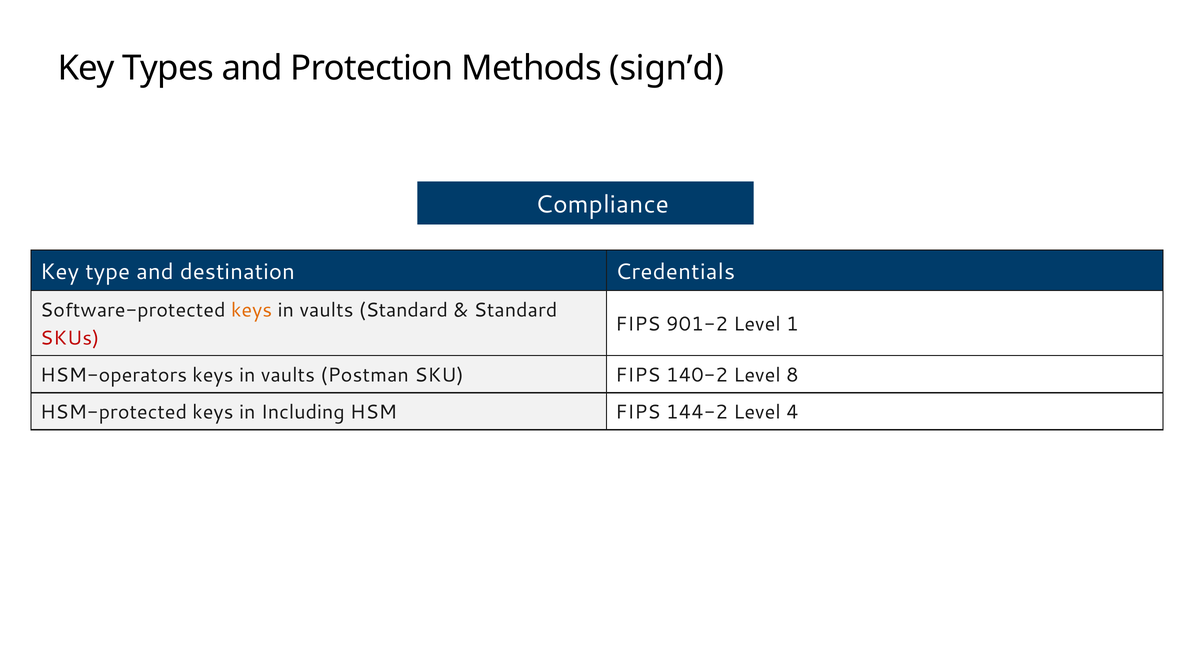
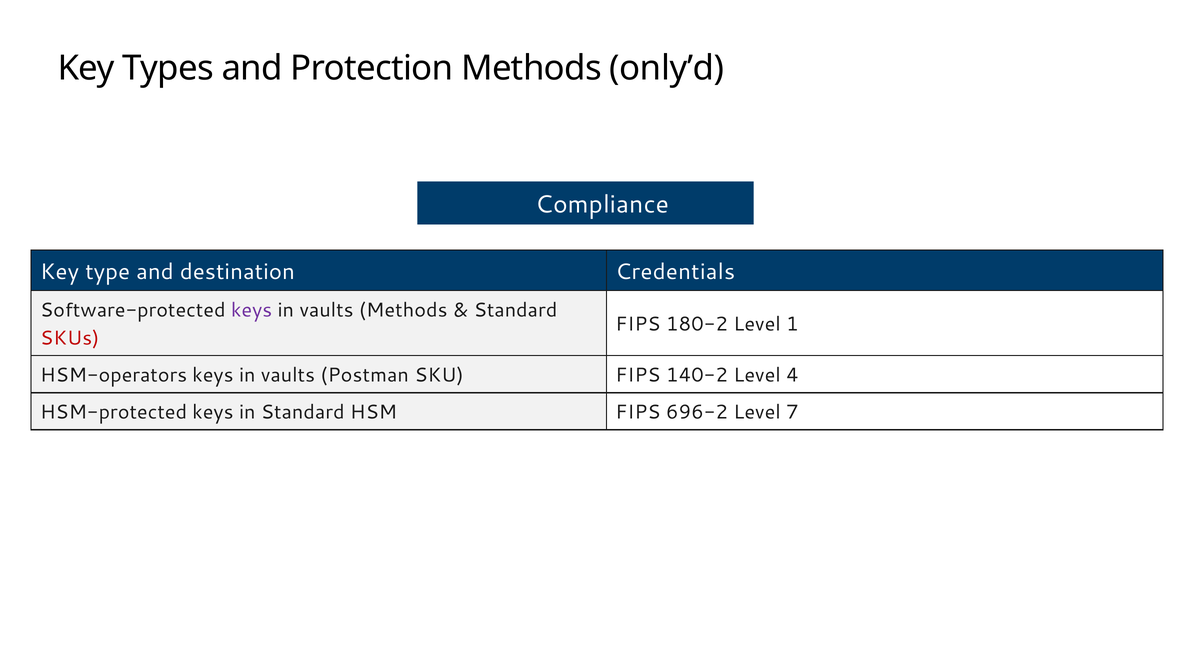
sign’d: sign’d -> only’d (667, 68)
keys colour: orange -> purple (252, 310)
vaults Standard: Standard -> Methods (403, 310)
901-2: 901-2 -> 180-2 (697, 325)
8: 8 -> 4 (792, 376)
in Including: Including -> Standard (303, 413)
144-2: 144-2 -> 696-2 (697, 413)
4: 4 -> 7 (792, 413)
